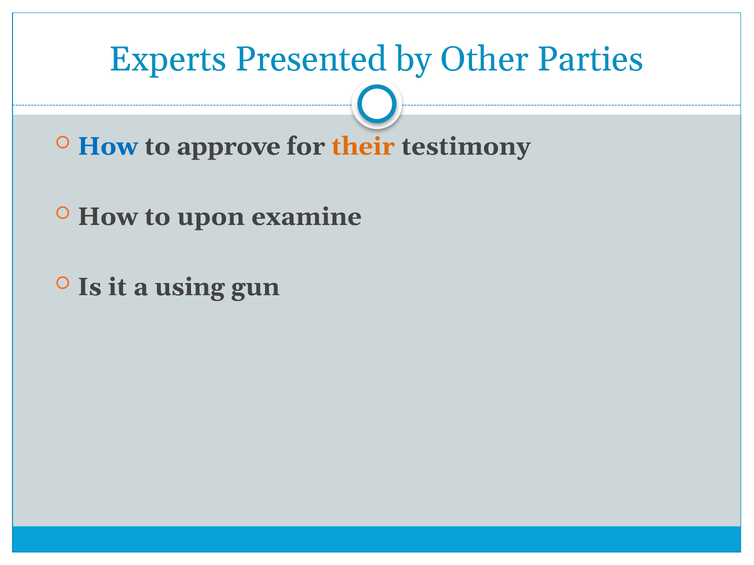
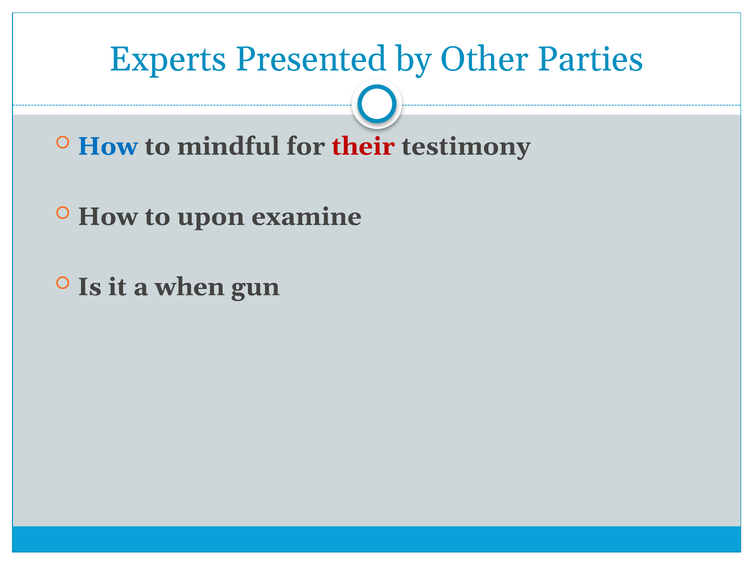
approve: approve -> mindful (228, 146)
their colour: orange -> red (363, 146)
using: using -> when (190, 287)
